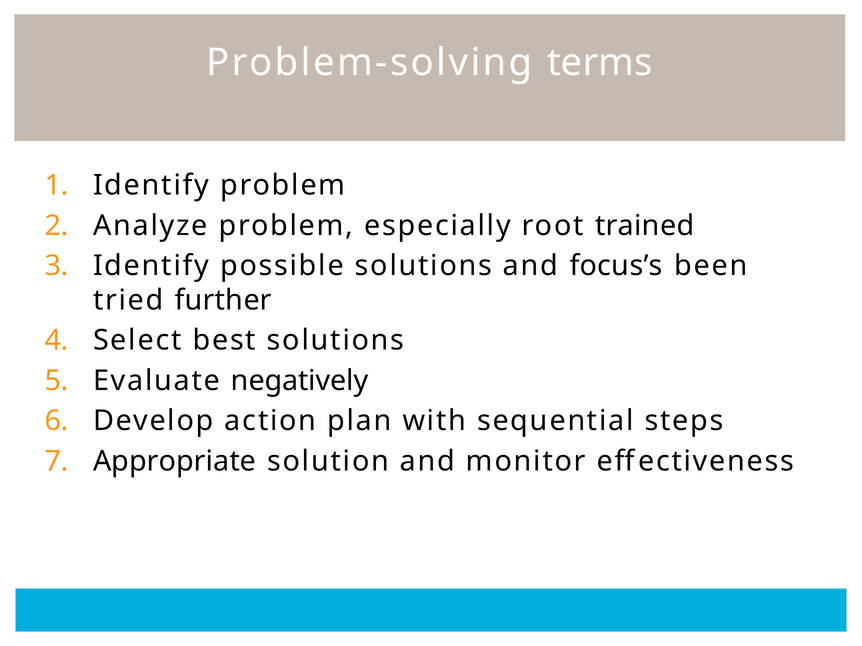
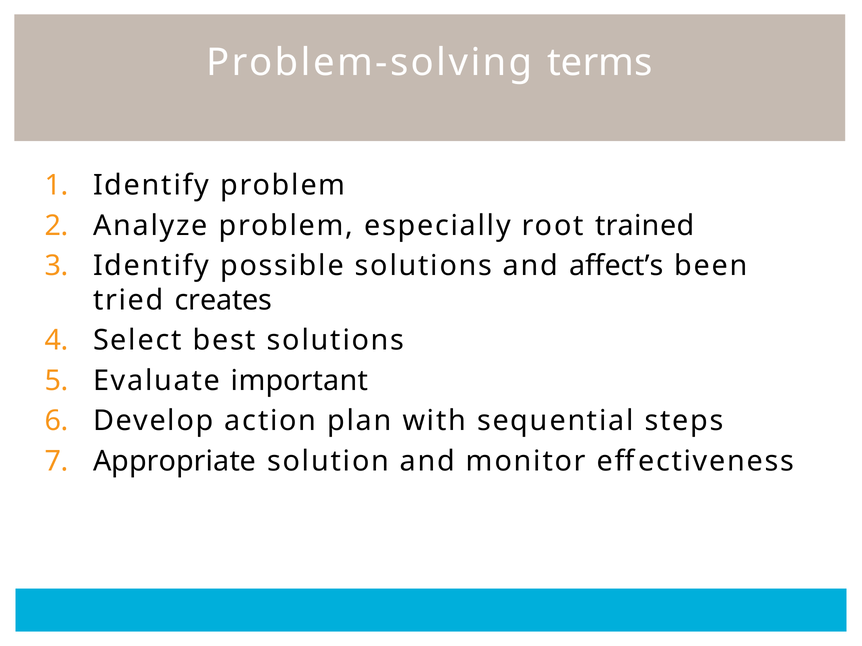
focus’s: focus’s -> affect’s (616, 266)
further: further -> creates (223, 301)
negatively: negatively -> important (299, 381)
